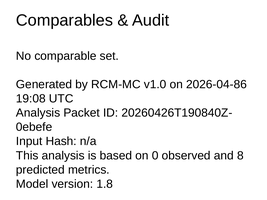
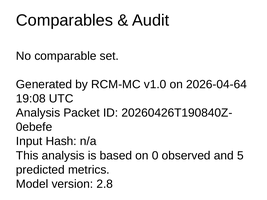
2026-04-86: 2026-04-86 -> 2026-04-64 (217, 84)
8: 8 -> 5 (240, 156)
1.8: 1.8 -> 2.8 (105, 184)
